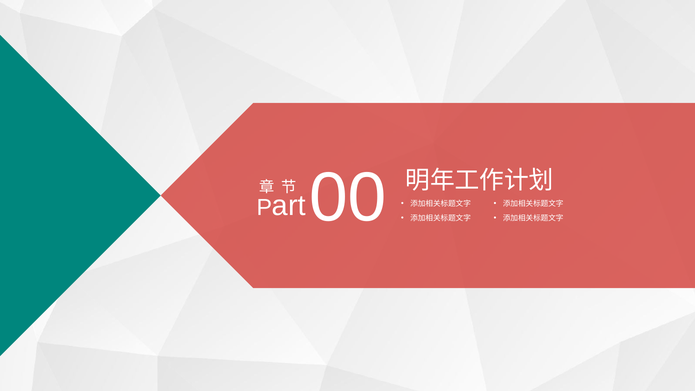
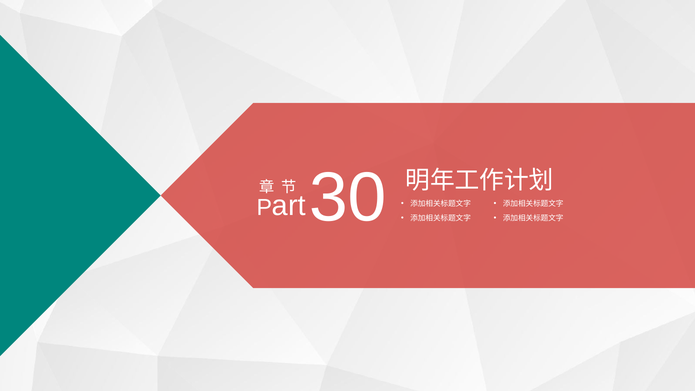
00: 00 -> 30 (348, 198)
